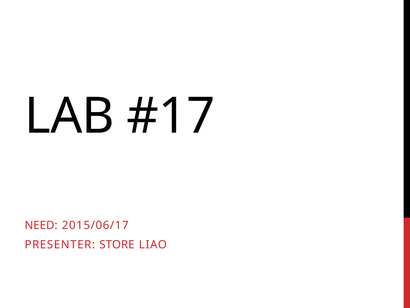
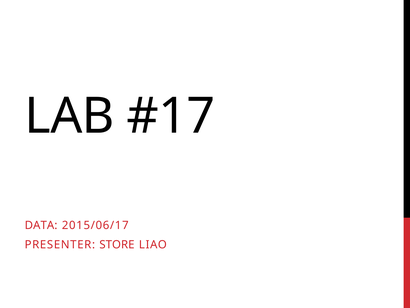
NEED: NEED -> DATA (41, 225)
